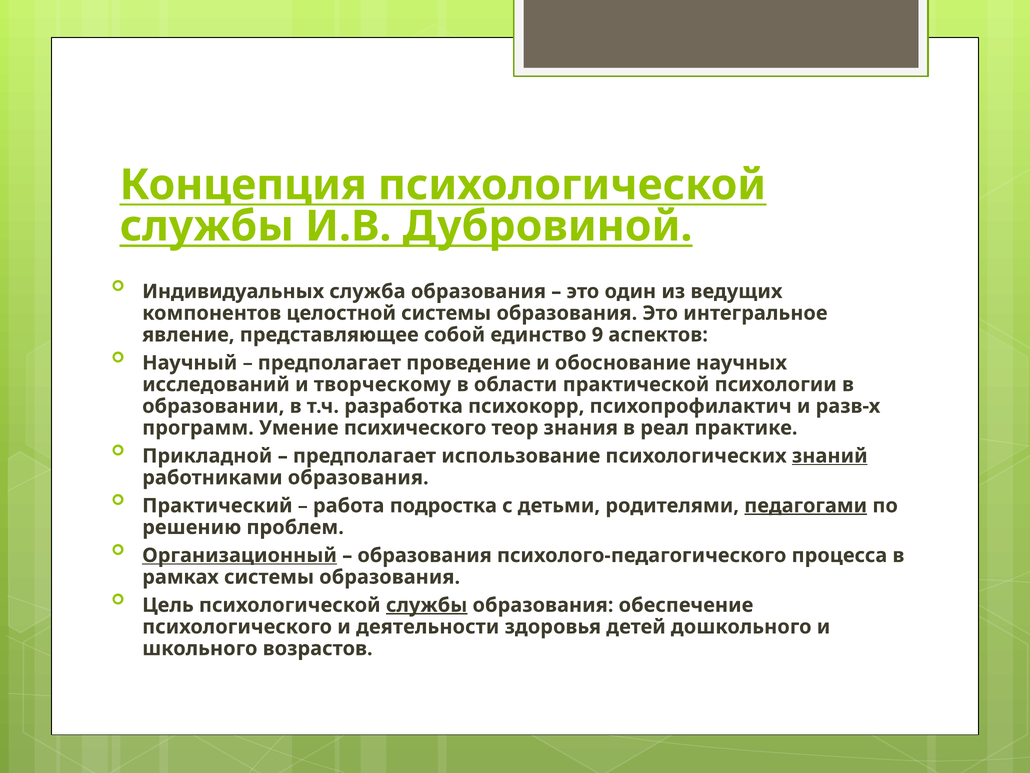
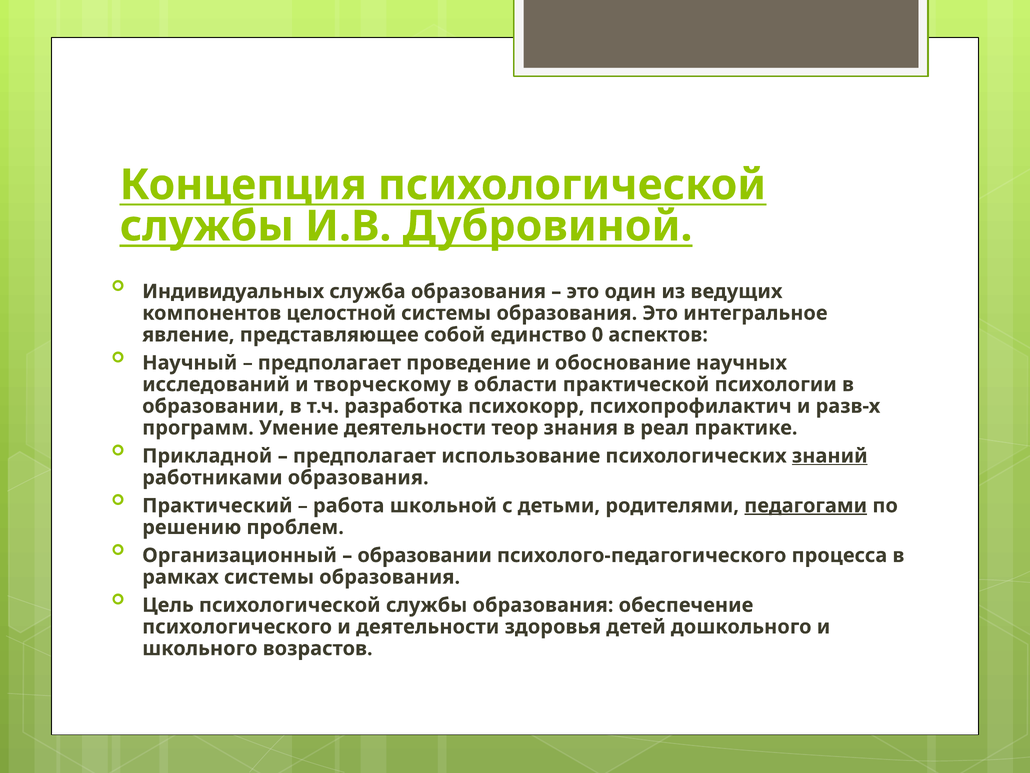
9: 9 -> 0 (597, 335)
Умение психического: психического -> деятельности (415, 428)
подростка: подростка -> школьной (443, 505)
Организационный underline: present -> none (240, 555)
образования: образования -> образовании (425, 555)
службы underline: present -> none (427, 605)
